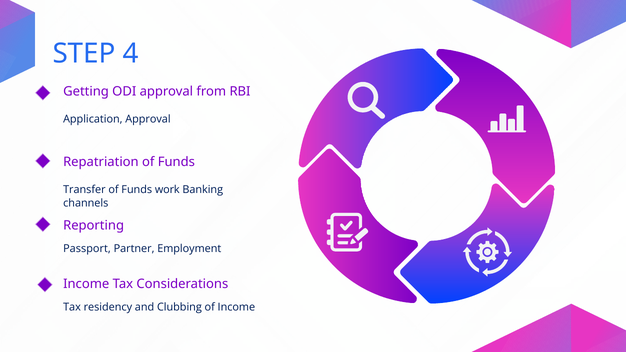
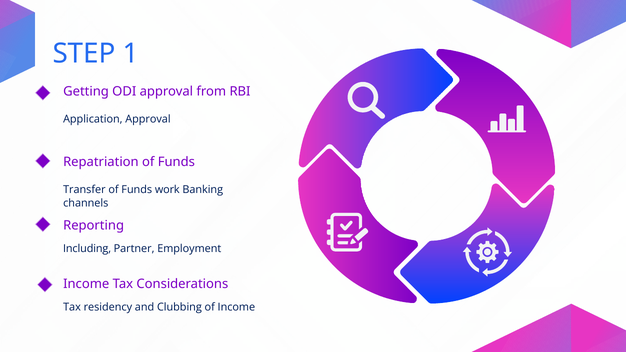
4: 4 -> 1 (131, 54)
Passport: Passport -> Including (87, 249)
